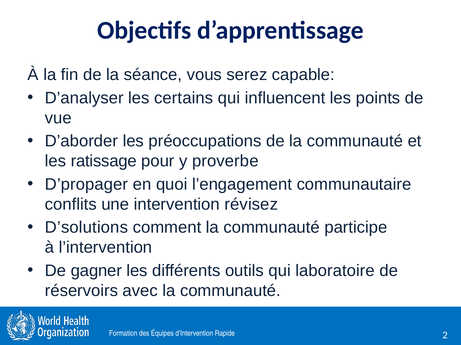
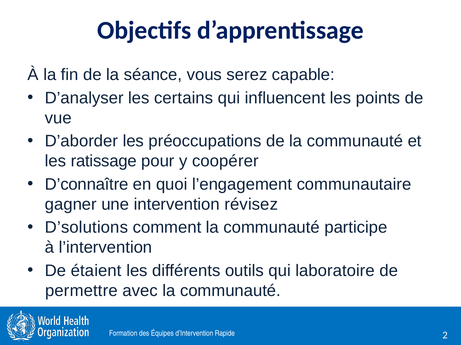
proverbe: proverbe -> coopérer (225, 161)
D’propager: D’propager -> D’connaître (87, 185)
conflits: conflits -> gagner (71, 205)
gagner: gagner -> étaient (96, 271)
réservoirs: réservoirs -> permettre (81, 291)
